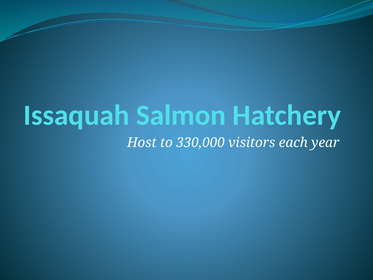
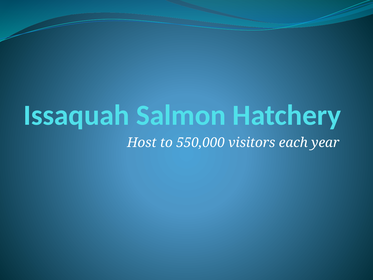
330,000: 330,000 -> 550,000 (201, 143)
